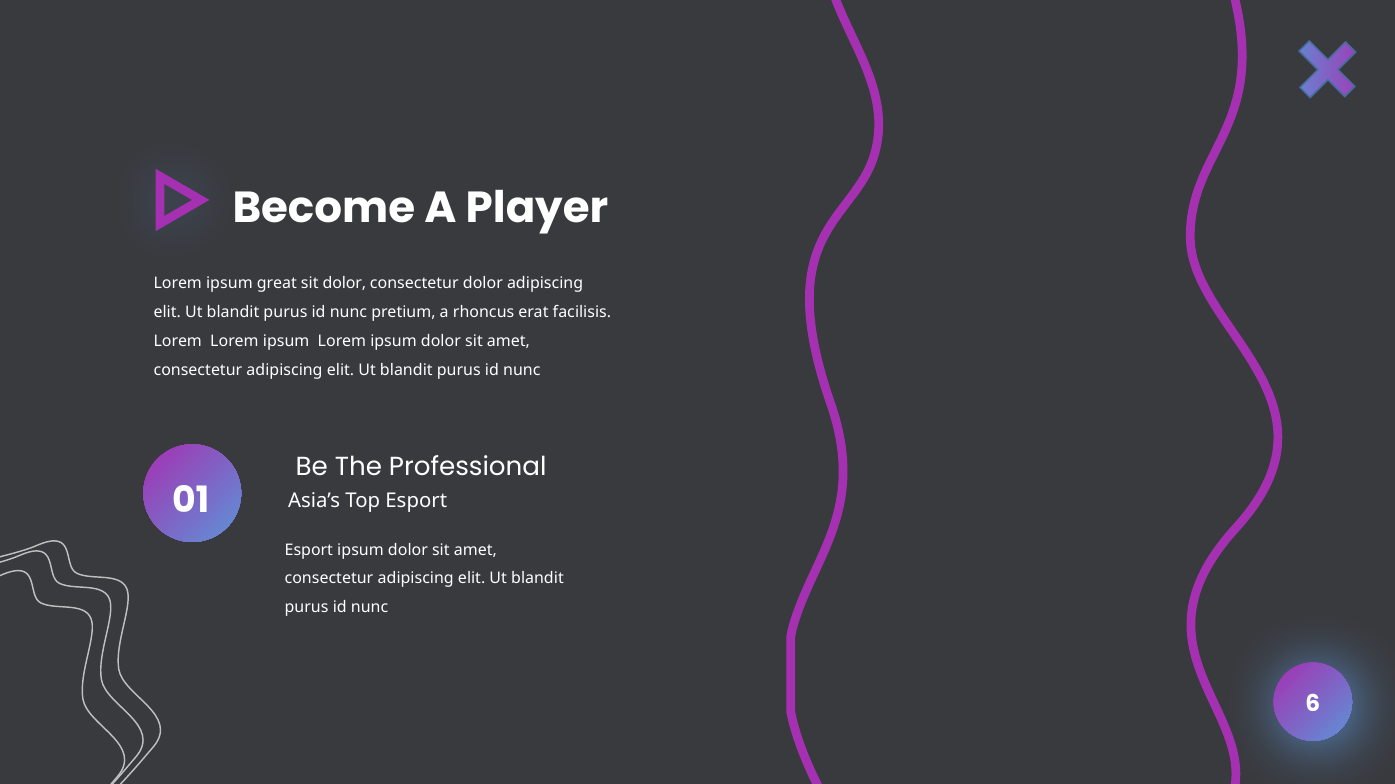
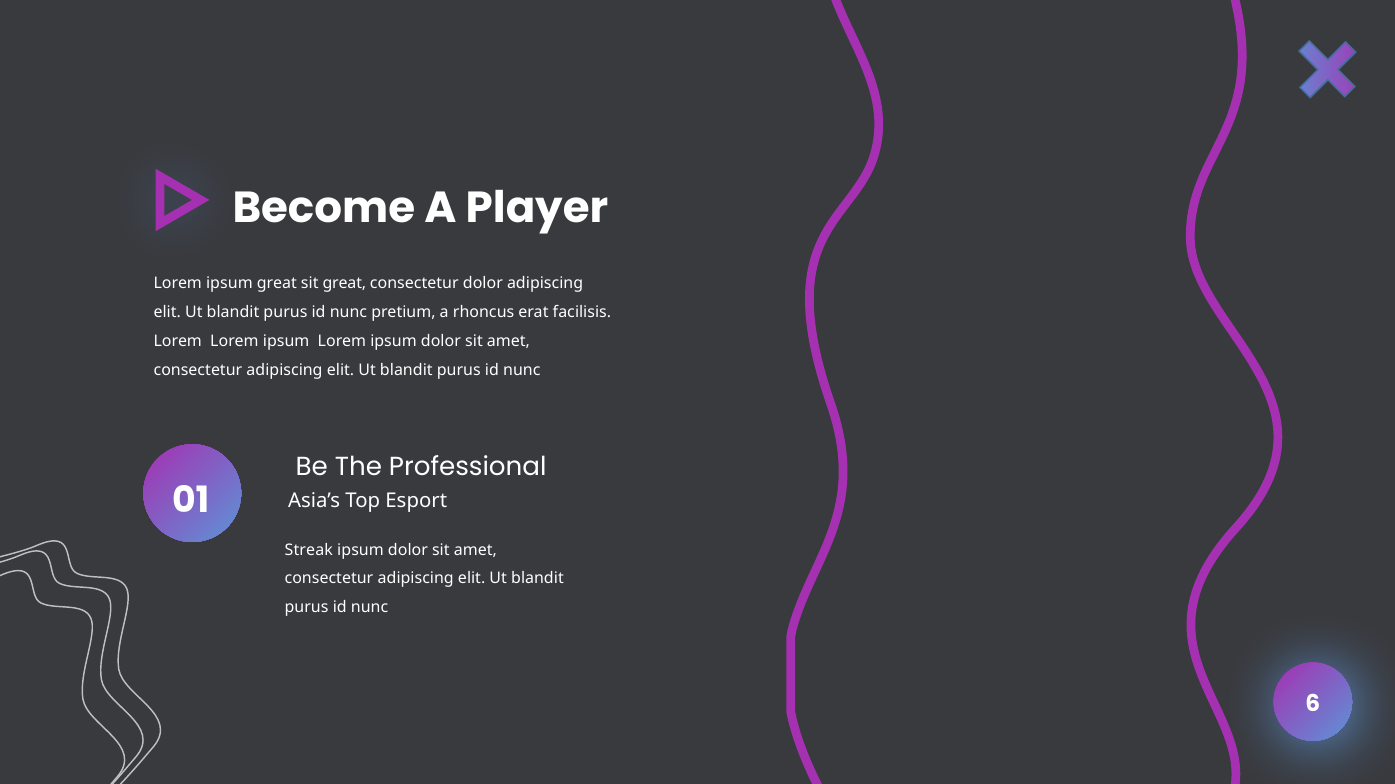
sit dolor: dolor -> great (344, 284)
Esport: Esport -> Streak (309, 550)
